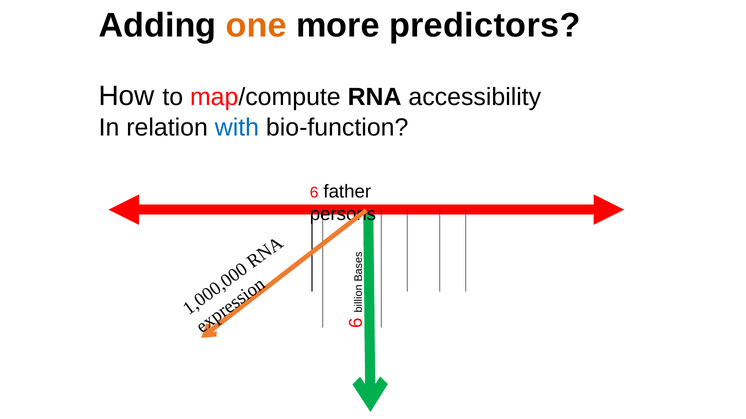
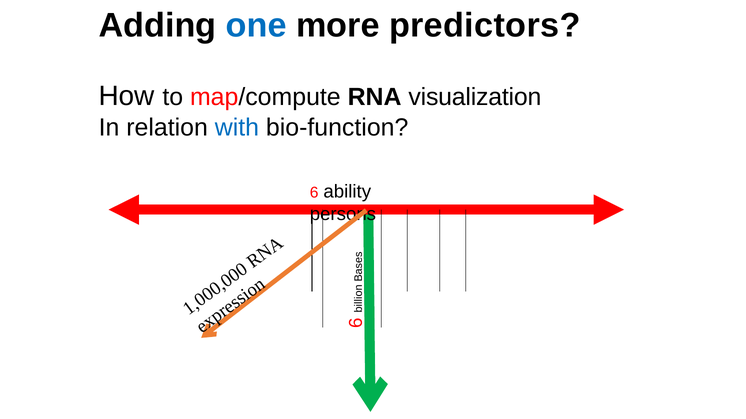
one colour: orange -> blue (256, 26)
accessibility: accessibility -> visualization (475, 97)
father: father -> ability (347, 192)
